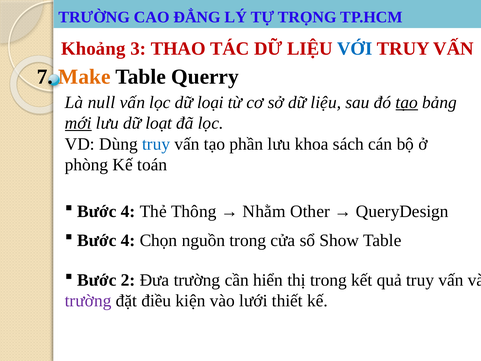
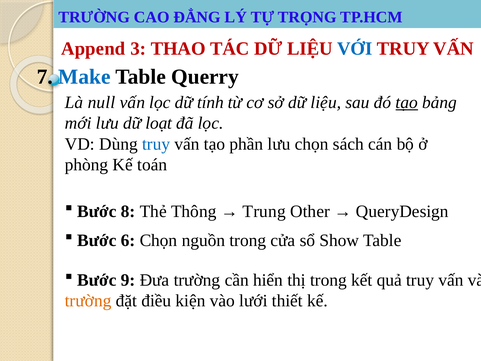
Khoảng: Khoảng -> Append (93, 49)
Make colour: orange -> blue (84, 77)
loại: loại -> tính (211, 102)
mới underline: present -> none (78, 123)
lưu khoa: khoa -> chọn (312, 144)
4: 4 -> 8 (128, 211)
Nhằm: Nhằm -> Trung (264, 211)
4: 4 -> 6 (128, 240)
2: 2 -> 9 (128, 280)
trường colour: purple -> orange (88, 301)
